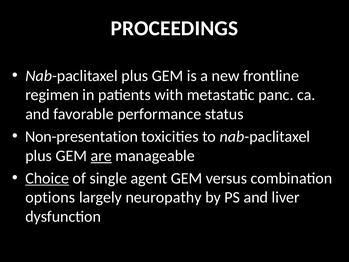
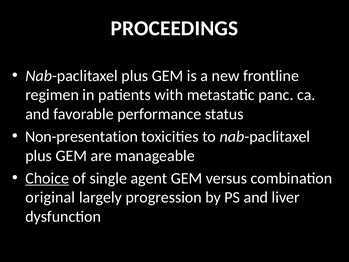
are underline: present -> none (101, 156)
options: options -> original (50, 197)
neuropathy: neuropathy -> progression (164, 197)
